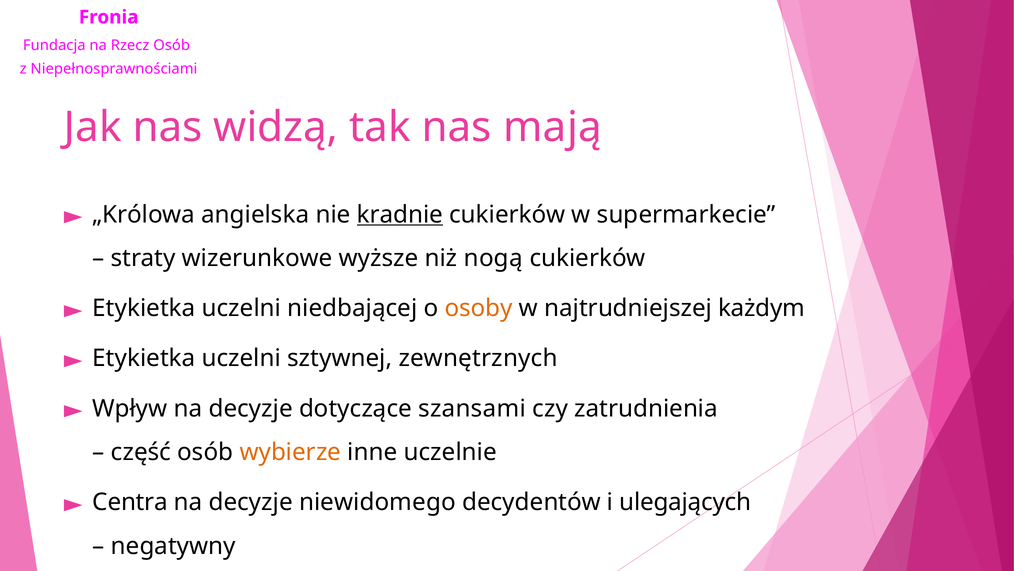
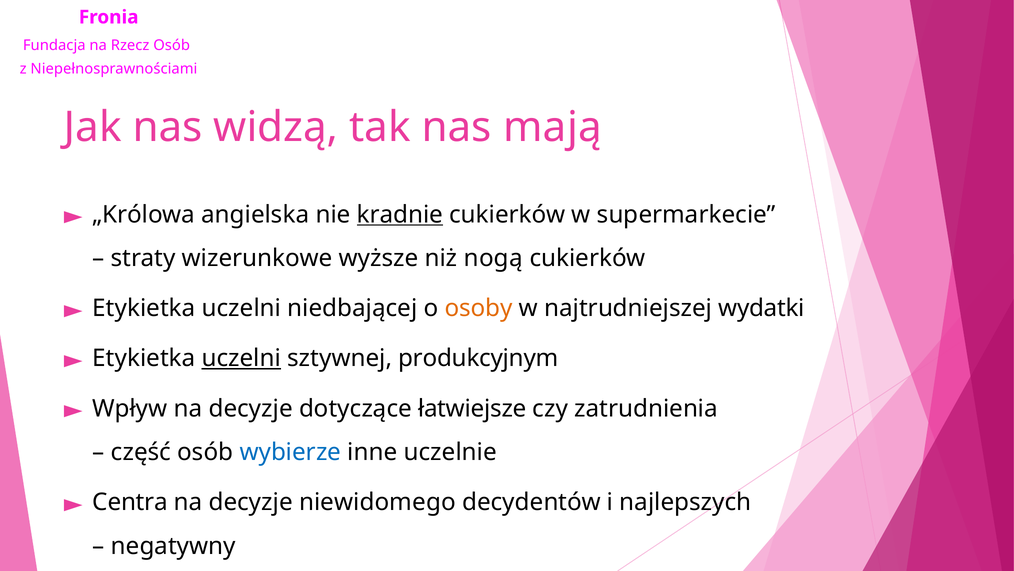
każdym: każdym -> wydatki (761, 308)
uczelni underline: none -> present (241, 358)
zewnętrznych: zewnętrznych -> produkcyjnym (478, 358)
szansami: szansami -> łatwiejsze (472, 408)
wybierze colour: orange -> blue (290, 452)
ulegających: ulegających -> najlepszych (685, 502)
